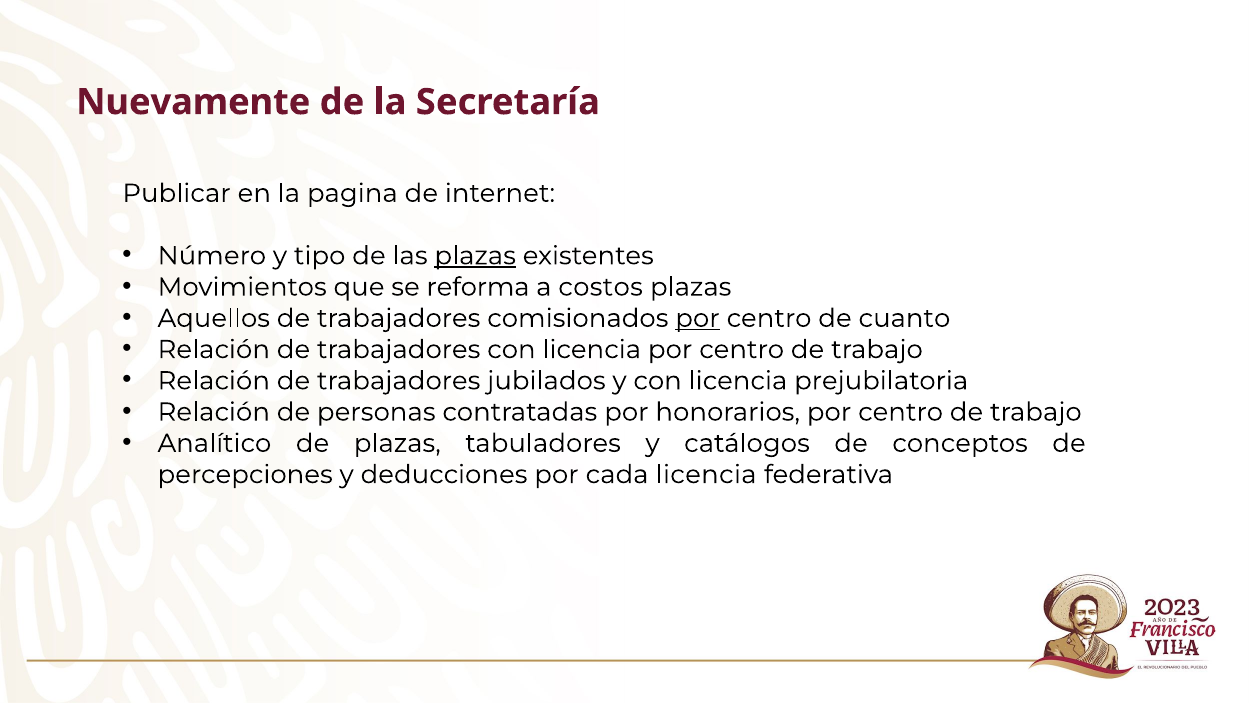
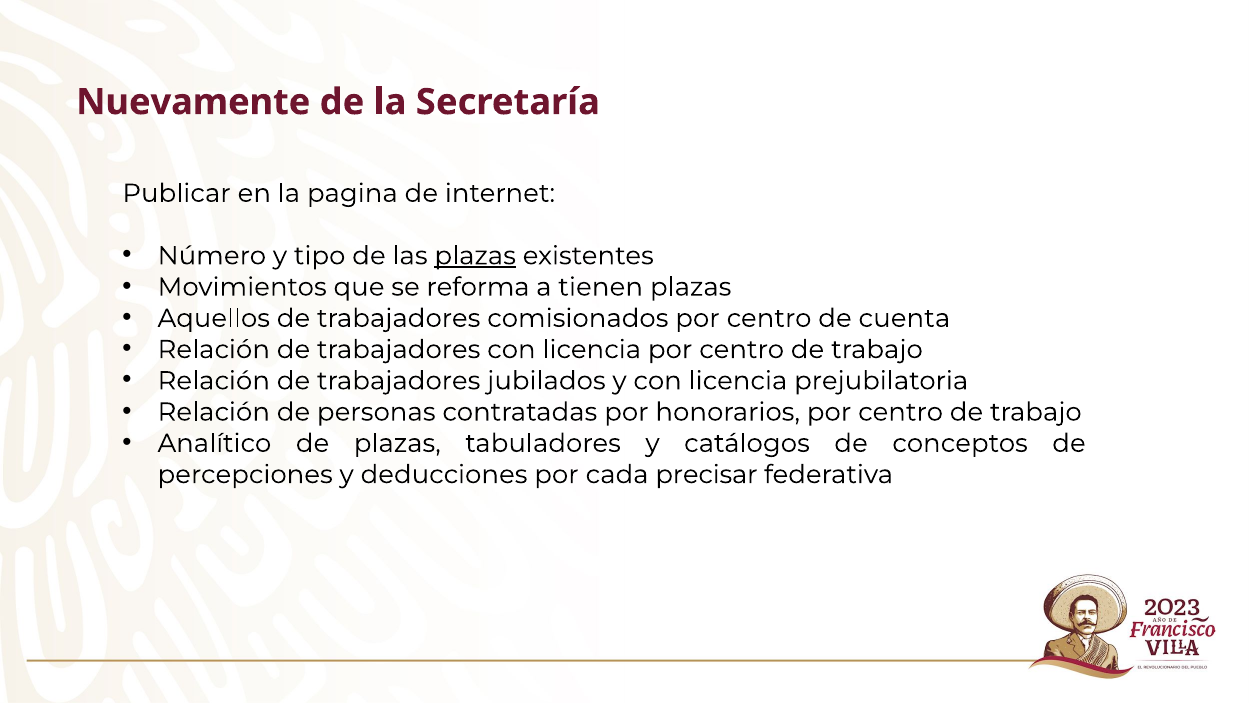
costos: costos -> tienen (601, 287)
por underline: present -> none (697, 318)
cuanto: cuanto -> cuenta (904, 318)
cada licencia: licencia -> precisar (706, 474)
